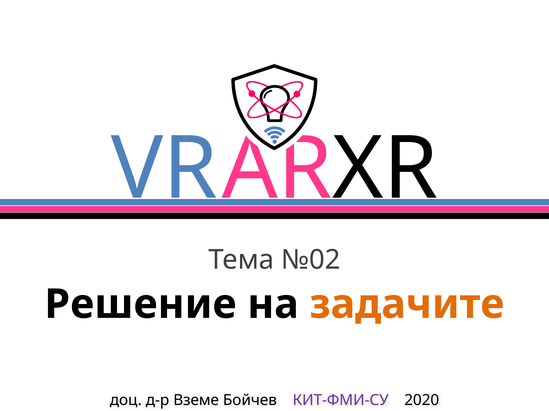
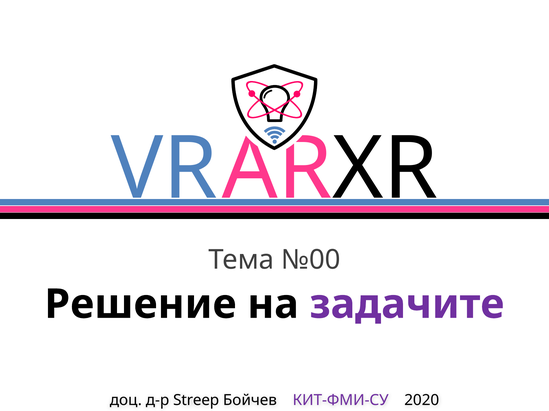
№02: №02 -> №00 (311, 260)
задачите colour: orange -> purple (407, 305)
Вземе: Вземе -> Streep (196, 401)
